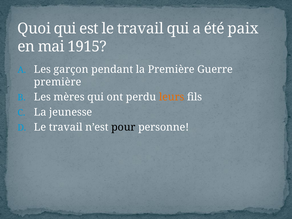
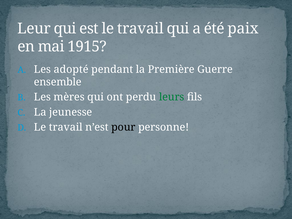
Quoi: Quoi -> Leur (34, 29)
garçon: garçon -> adopté (71, 69)
première: première -> ensemble (58, 82)
leurs colour: orange -> green (172, 97)
